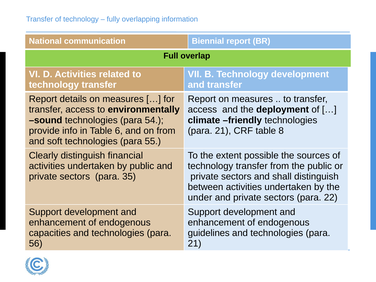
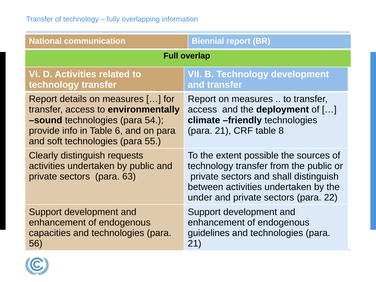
on from: from -> para (166, 131)
financial: financial -> requests (125, 155)
35: 35 -> 63 (129, 177)
